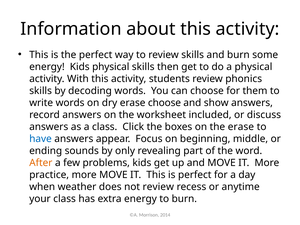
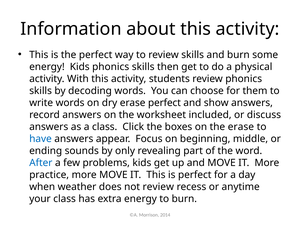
Kids physical: physical -> phonics (111, 67)
erase choose: choose -> perfect (164, 103)
After colour: orange -> blue (41, 163)
